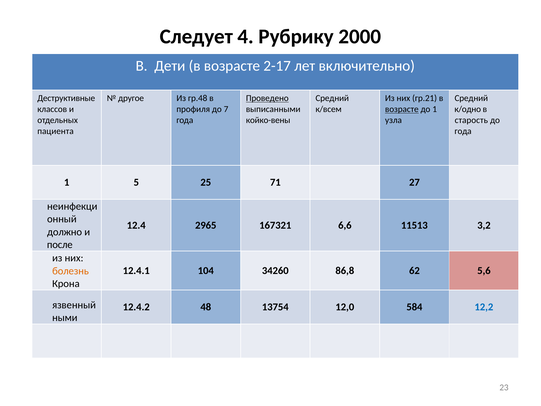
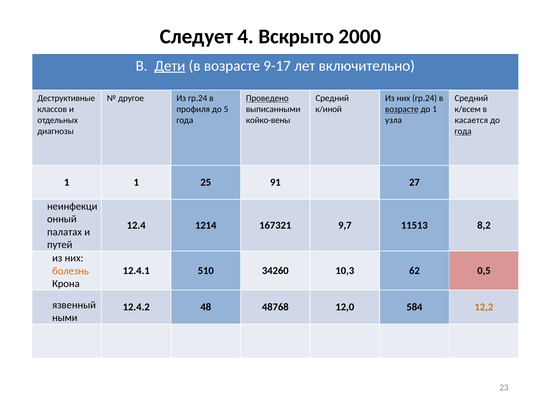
Рубрику: Рубрику -> Вскрыто (296, 36)
Дети underline: none -> present (170, 66)
2-17: 2-17 -> 9-17 (277, 66)
Из гр.48: гр.48 -> гр.24 (198, 98)
них гр.21: гр.21 -> гр.24 (425, 98)
7: 7 -> 5 (226, 109)
к/всем: к/всем -> к/иной (329, 109)
к/одно: к/одно -> к/всем (468, 109)
старость: старость -> касается (471, 120)
пациента: пациента -> диагнозы (56, 131)
года underline: none -> present (463, 131)
1 5: 5 -> 1 (136, 182)
71: 71 -> 91 (275, 182)
2965: 2965 -> 1214 (206, 225)
6,6: 6,6 -> 9,7 (345, 225)
3,2: 3,2 -> 8,2 (484, 225)
должно: должно -> палатах (65, 232)
после: после -> путей (60, 245)
104: 104 -> 510 (206, 271)
86,8: 86,8 -> 10,3 (345, 271)
5,6: 5,6 -> 0,5 (484, 271)
13754: 13754 -> 48768 (275, 307)
12,2 colour: blue -> orange (484, 307)
